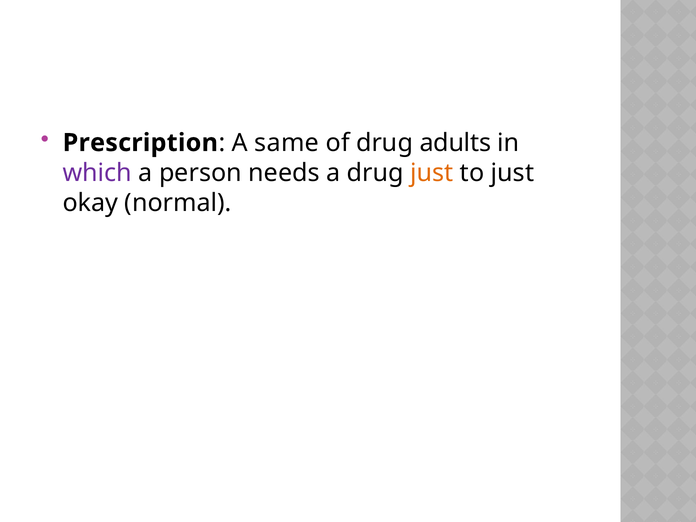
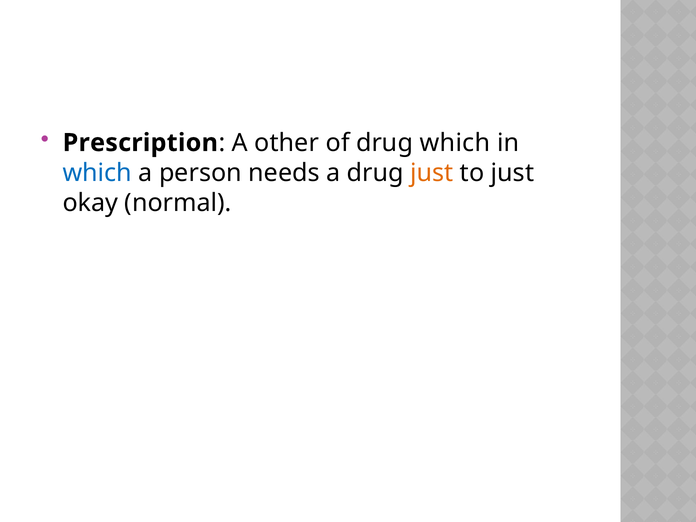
same: same -> other (287, 143)
drug adults: adults -> which (455, 143)
which colour: purple -> blue (97, 173)
